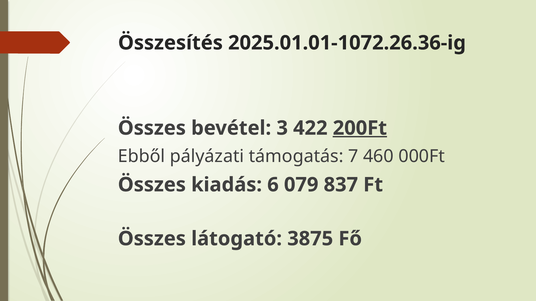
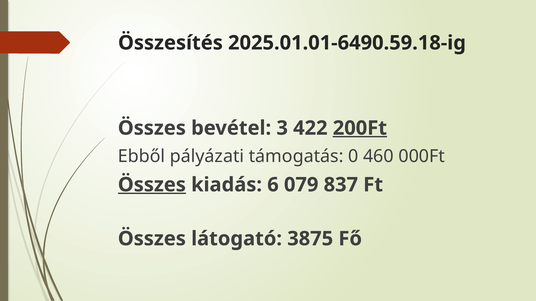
2025.01.01-1072.26.36-ig: 2025.01.01-1072.26.36-ig -> 2025.01.01-6490.59.18-ig (347, 43)
7: 7 -> 0 (353, 157)
Összes underline: none -> present (152, 185)
